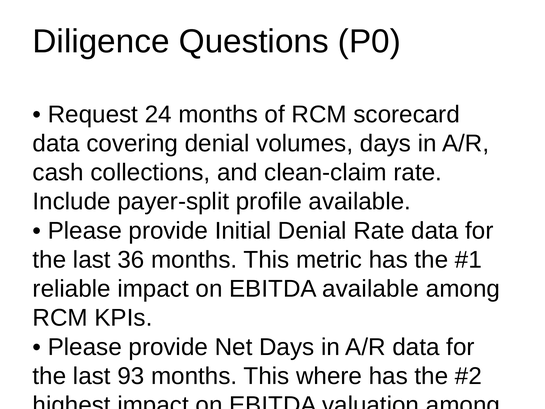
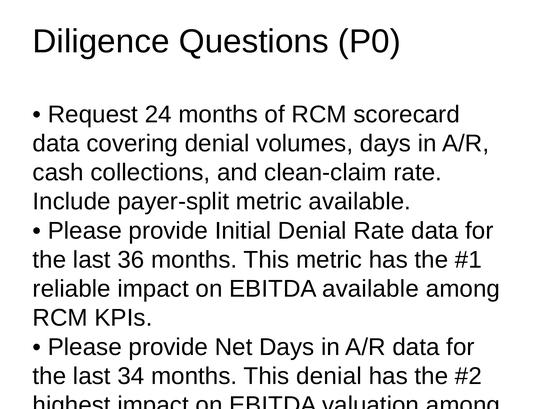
payer-split profile: profile -> metric (269, 202)
93: 93 -> 34 (131, 376)
This where: where -> denial (329, 376)
